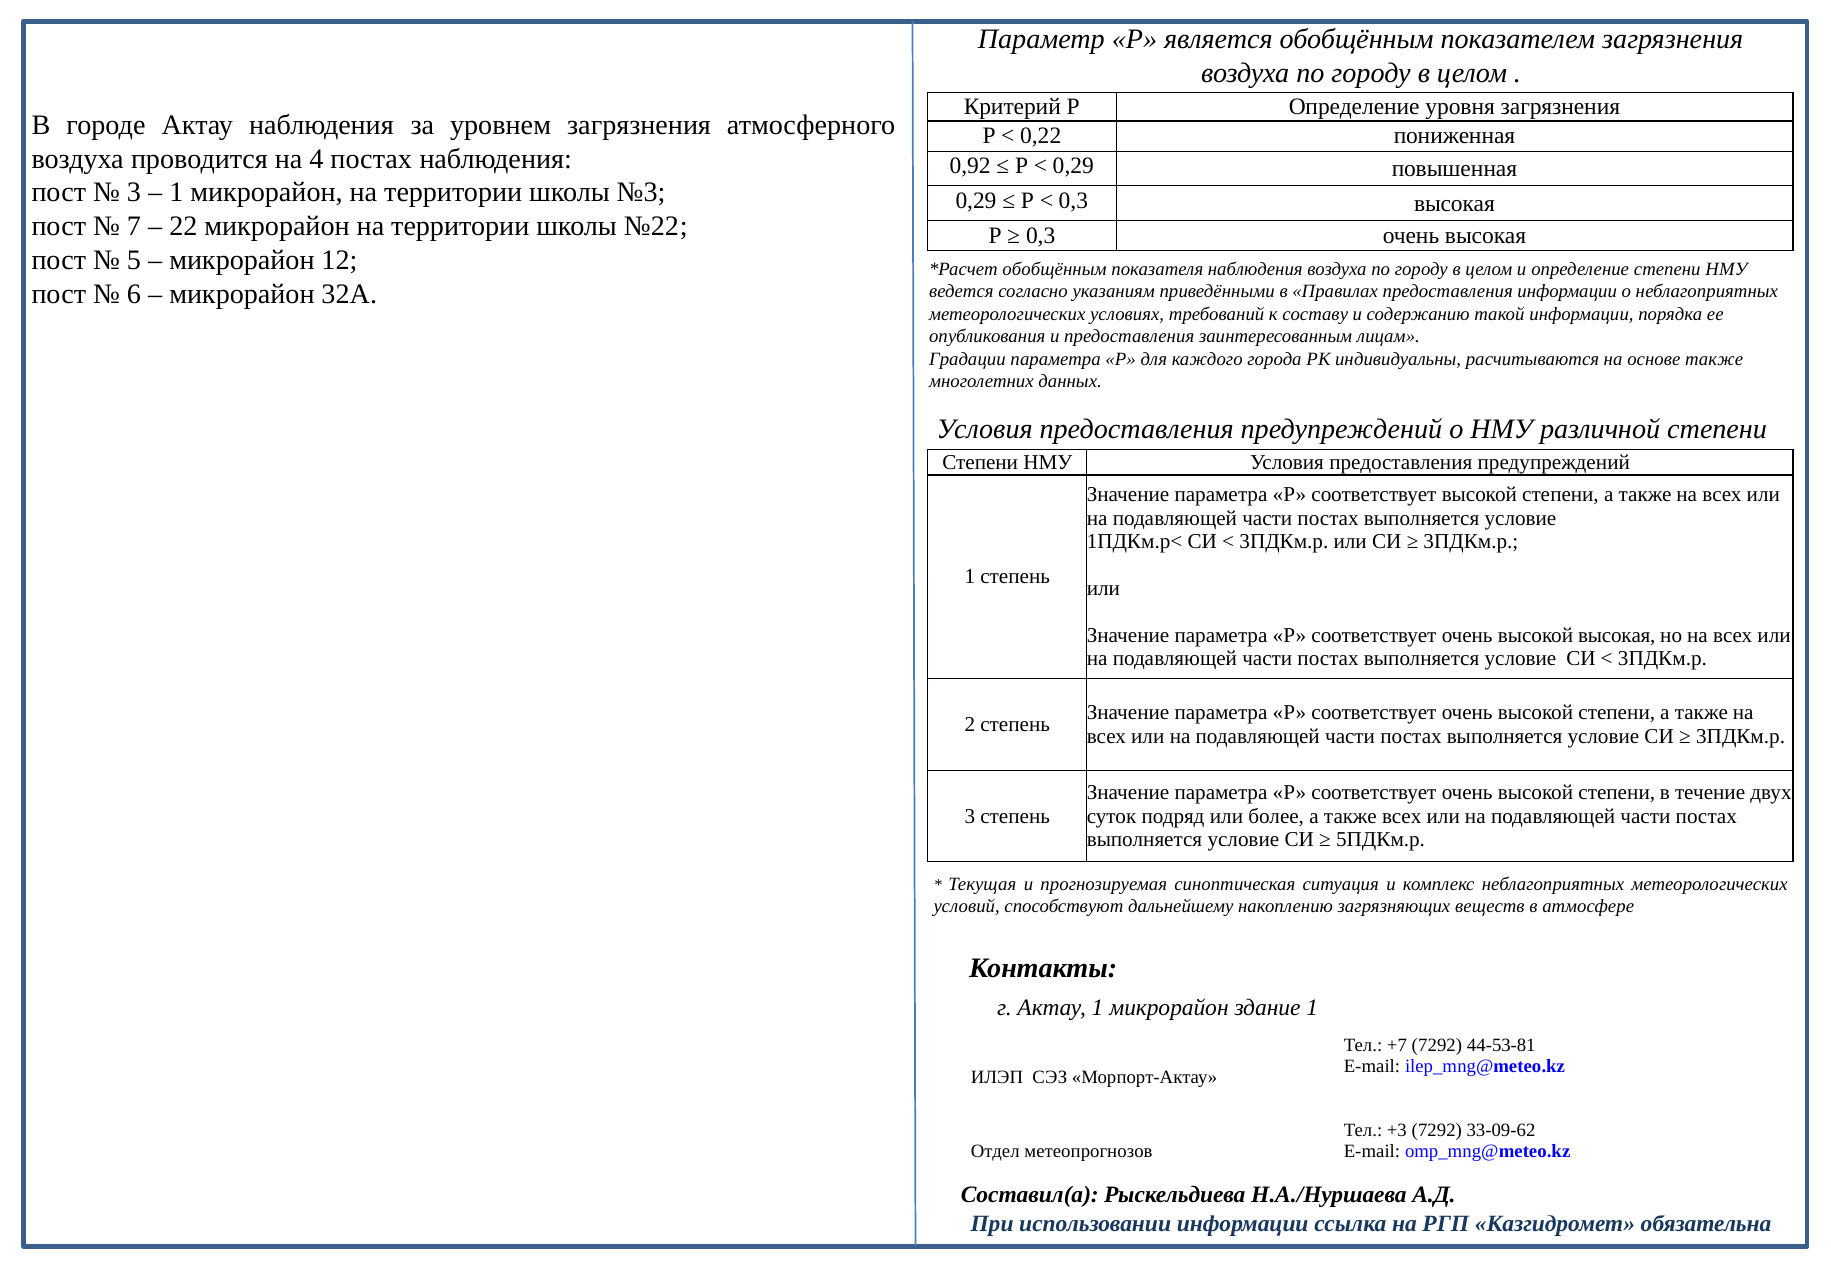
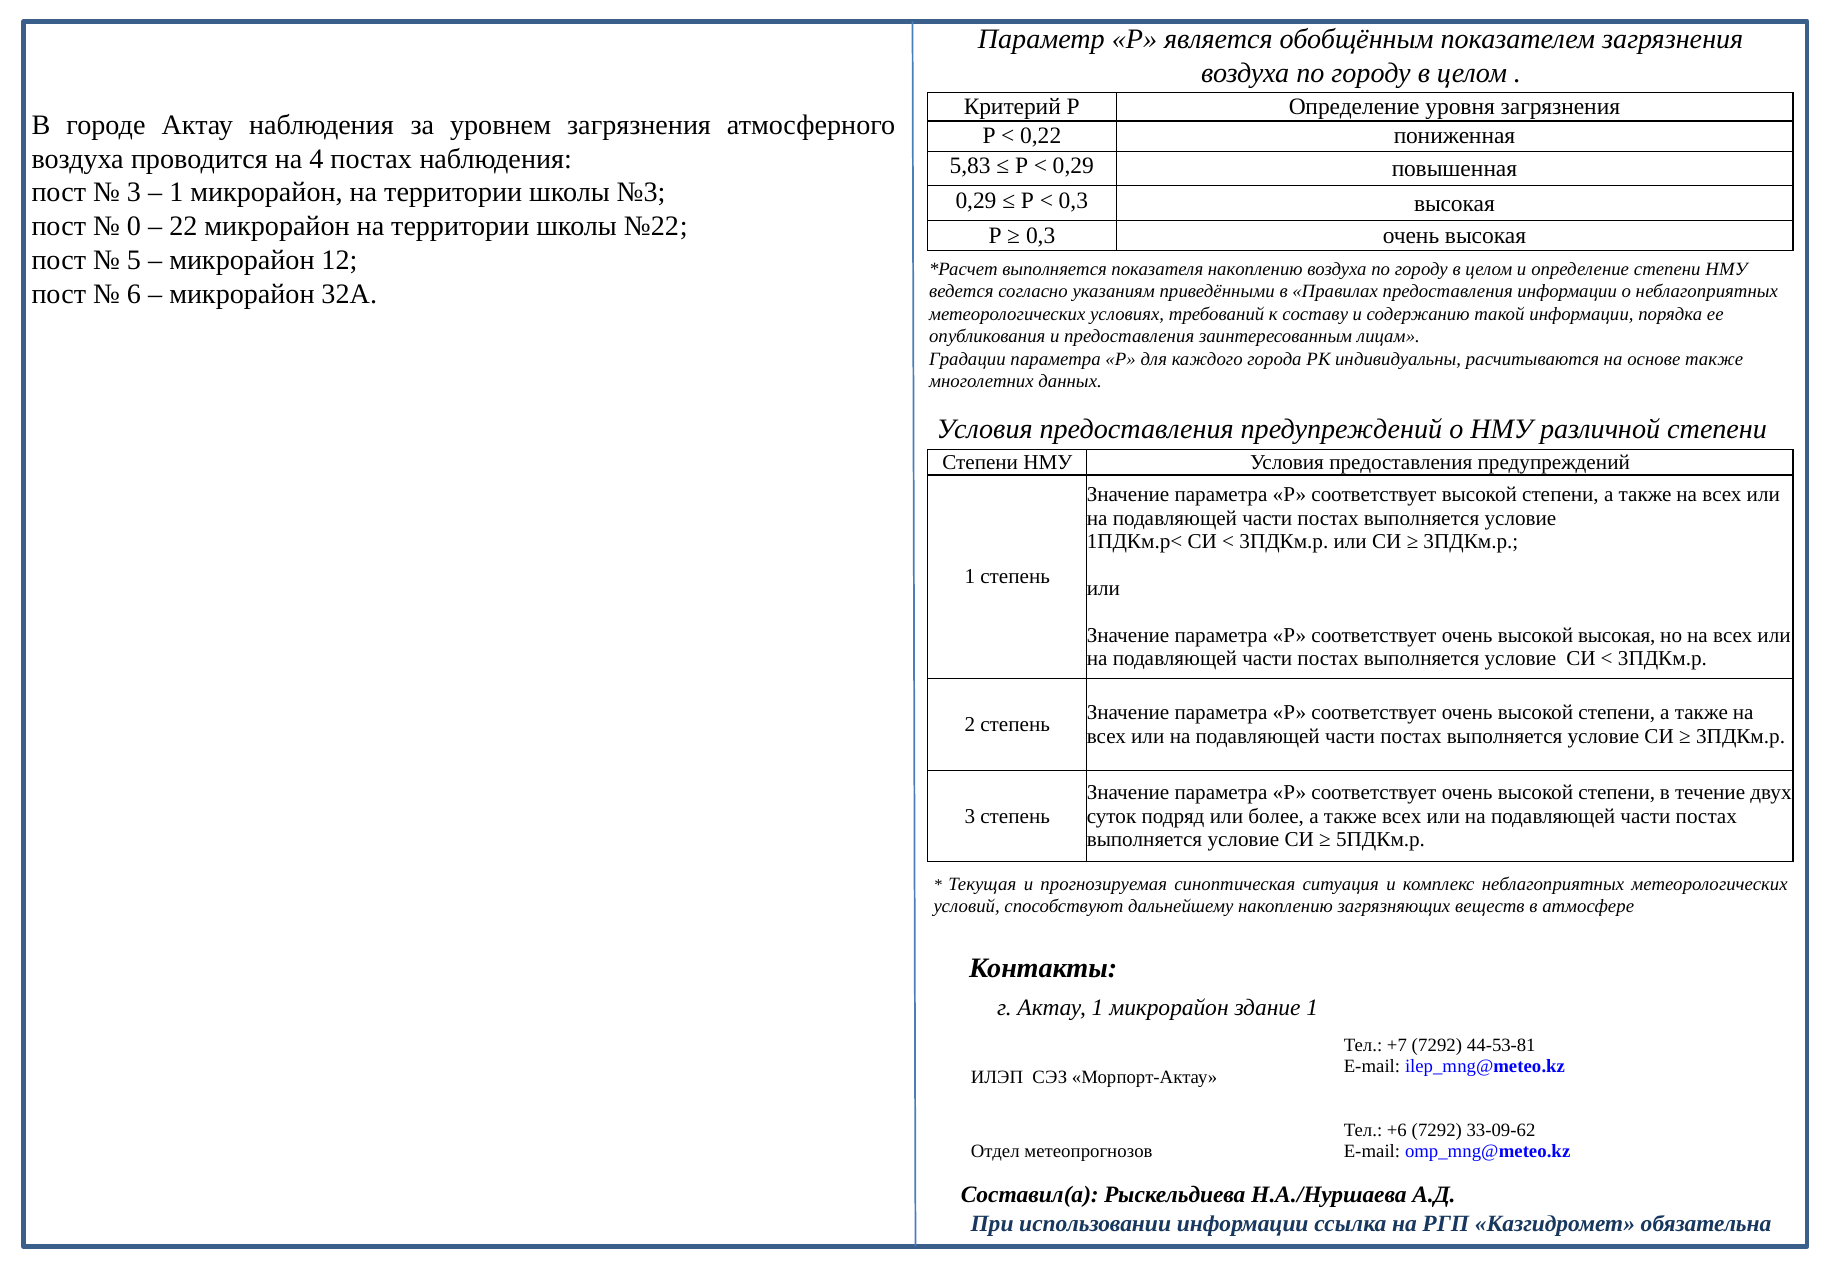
0,92: 0,92 -> 5,83 (970, 166)
7: 7 -> 0 (134, 226)
обобщённым: обобщённым -> выполняется (1055, 269)
показателя наблюдения: наблюдения -> накоплению (1255, 269)
+3: +3 -> +6 (1397, 1130)
